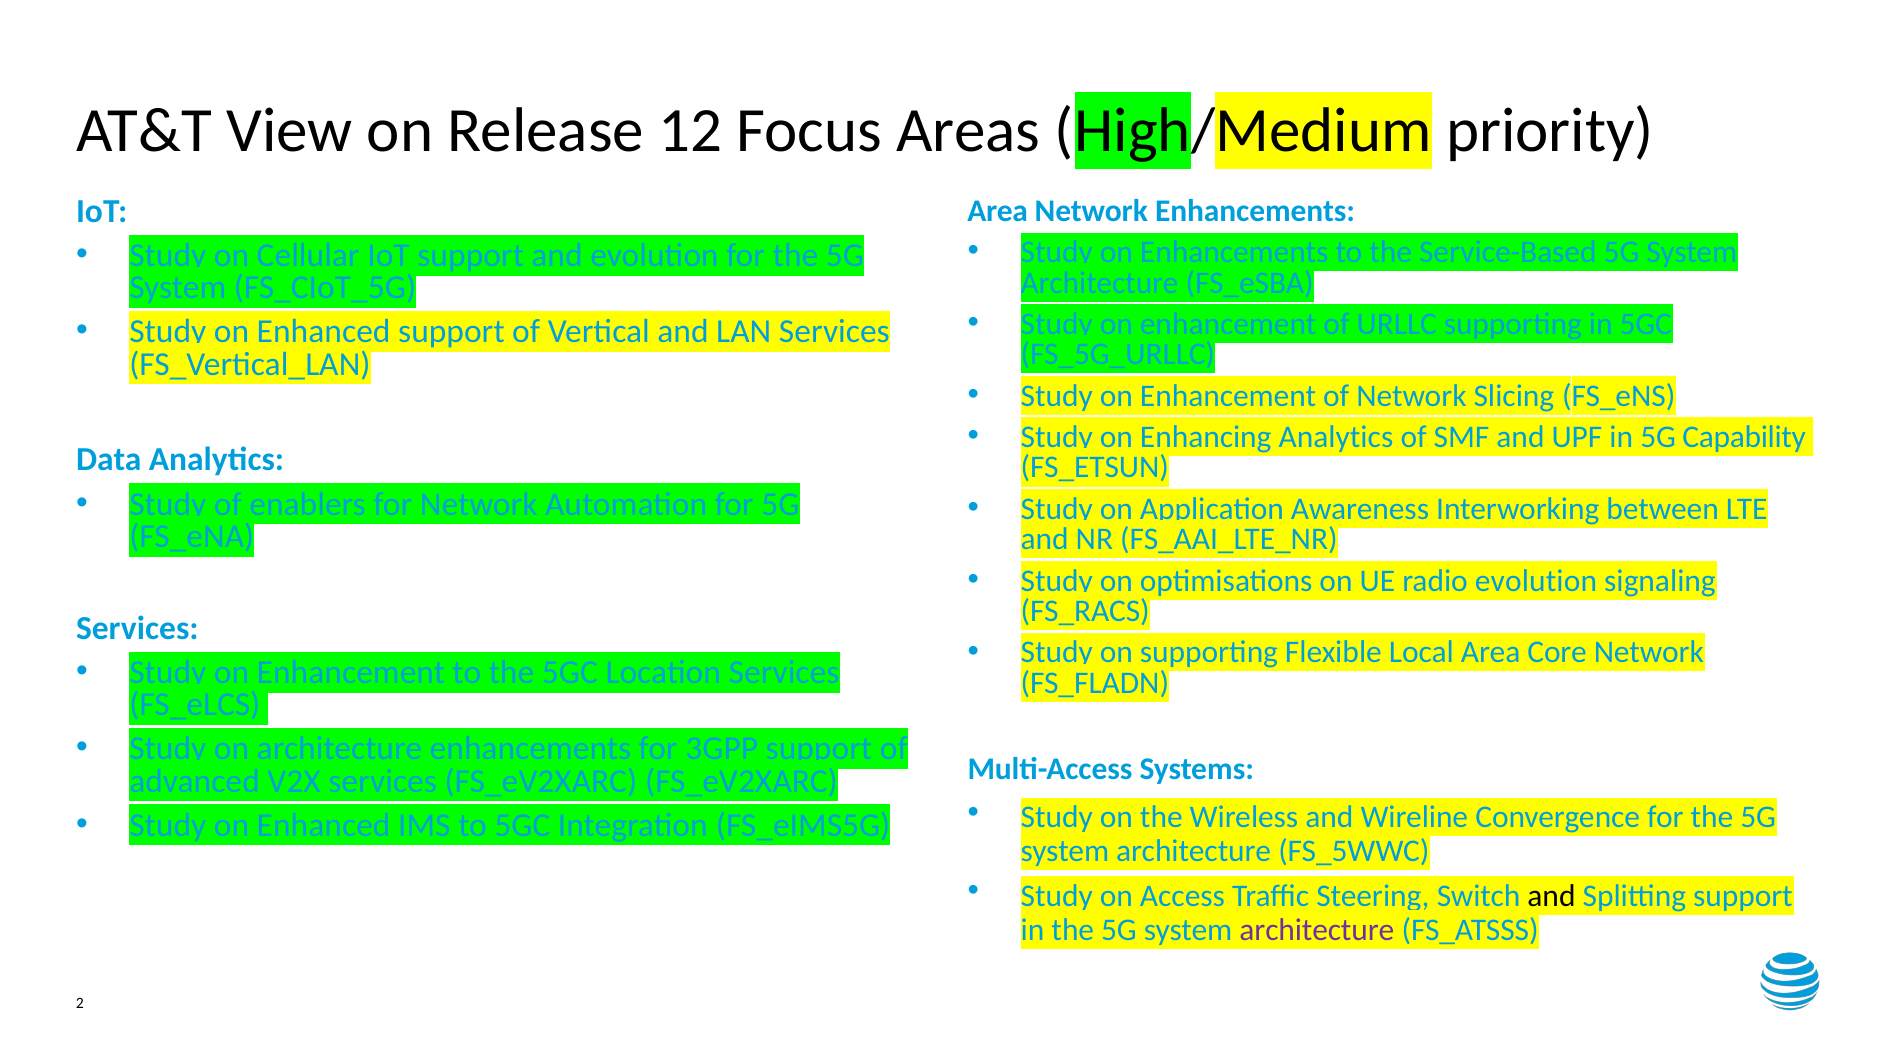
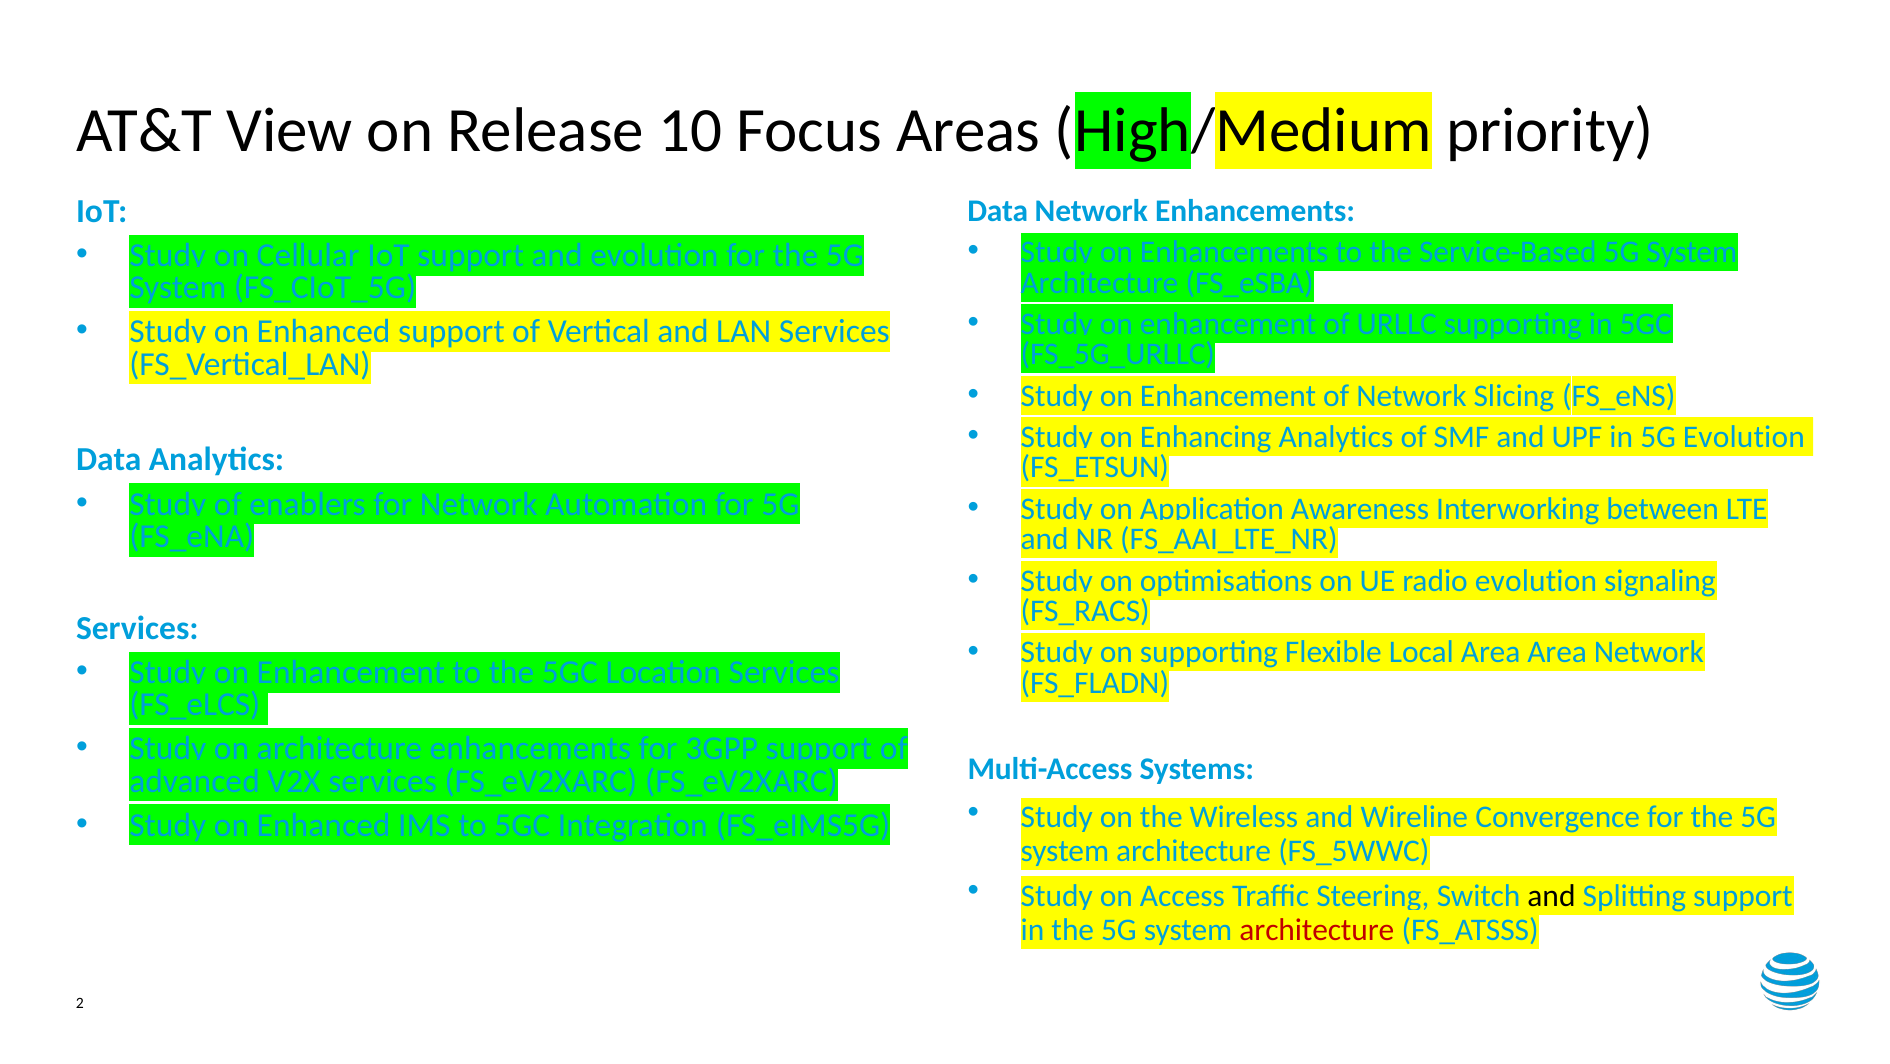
12: 12 -> 10 (690, 131)
Area: Area -> Data (998, 211)
5G Capability: Capability -> Evolution (1744, 437)
Area Core: Core -> Area (1557, 652)
architecture colour: purple -> red (1317, 929)
